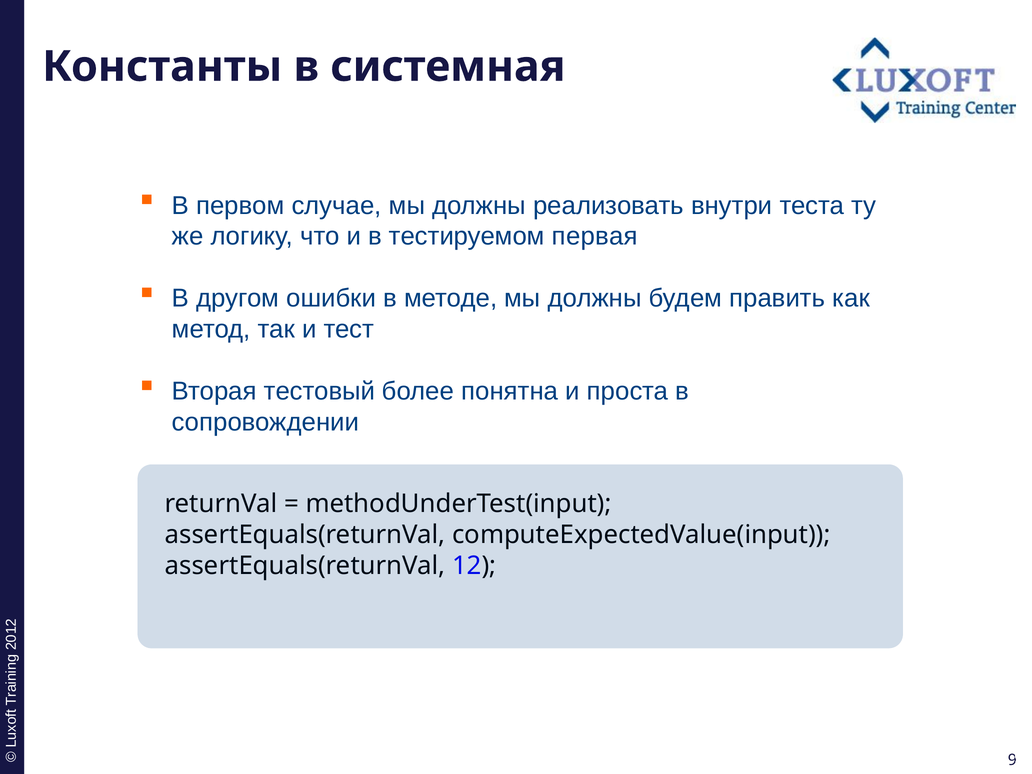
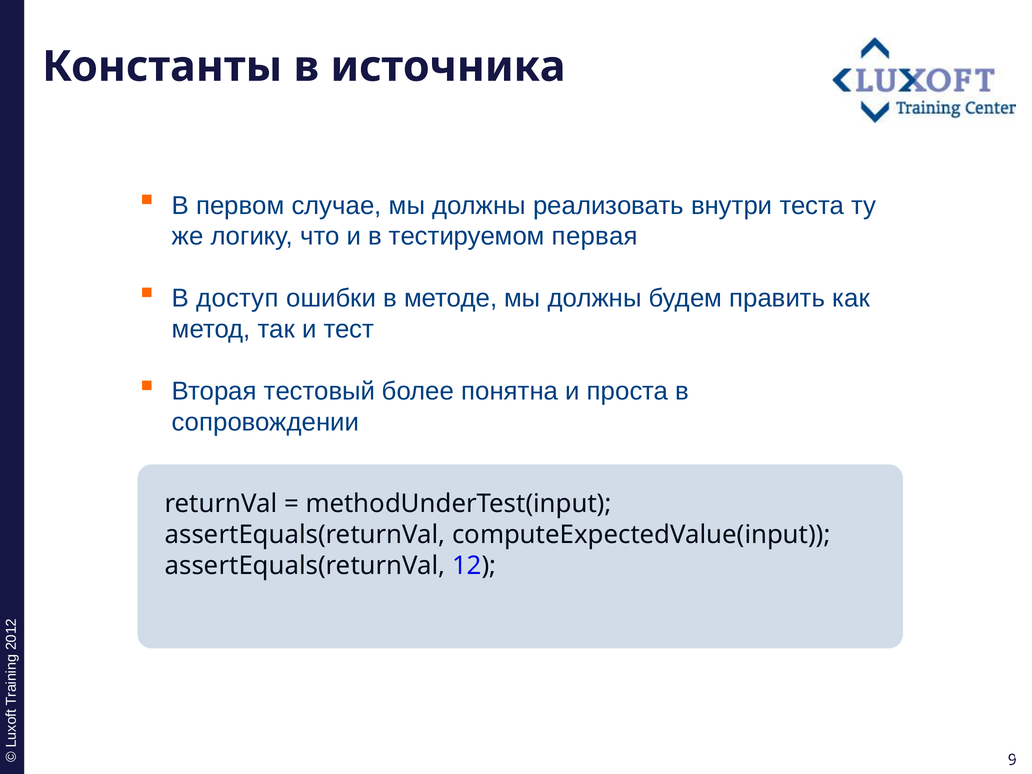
системная: системная -> источника (448, 67)
другом: другом -> доступ (237, 298)
